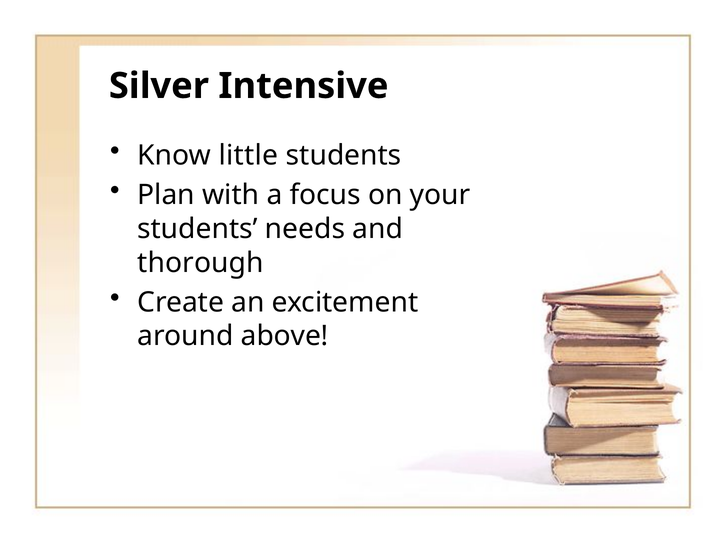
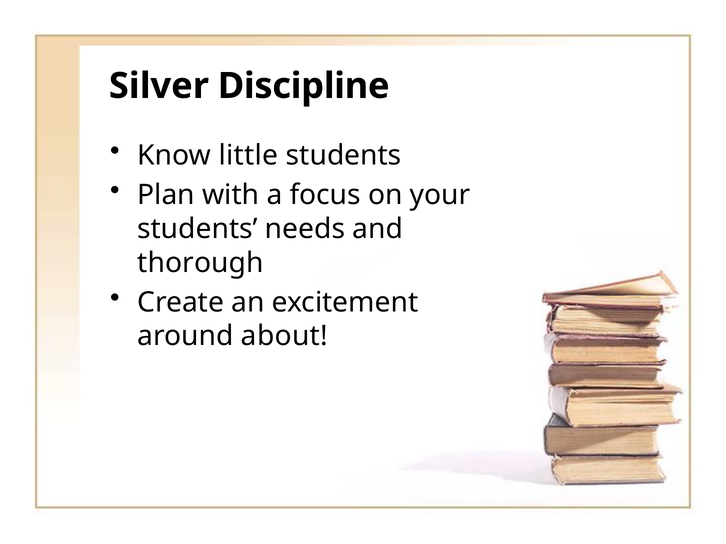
Intensive: Intensive -> Discipline (304, 86)
above: above -> about (284, 336)
